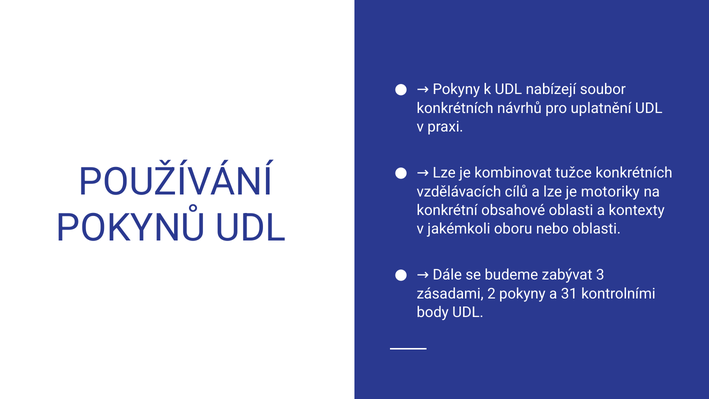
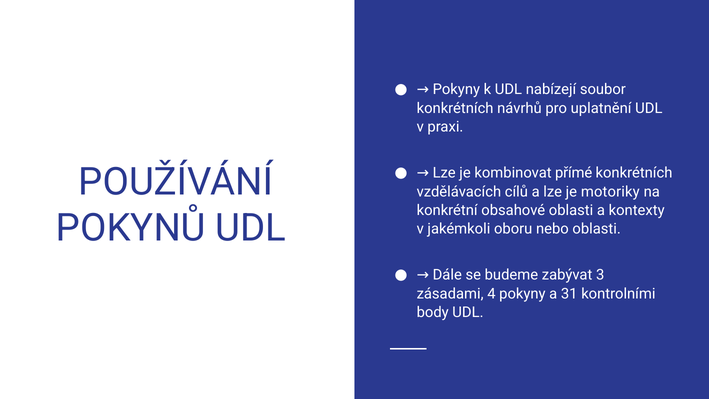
tužce: tužce -> přímé (574, 173)
2: 2 -> 4 (491, 294)
